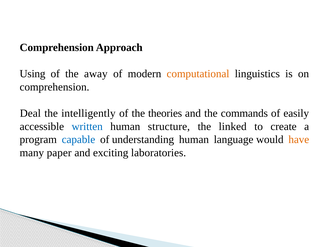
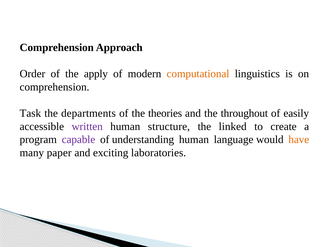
Using: Using -> Order (32, 74)
away: away -> apply (96, 74)
Deal: Deal -> Task (30, 113)
intelligently: intelligently -> departments (88, 113)
commands: commands -> throughout (244, 113)
written colour: blue -> purple (87, 126)
capable colour: blue -> purple (78, 139)
